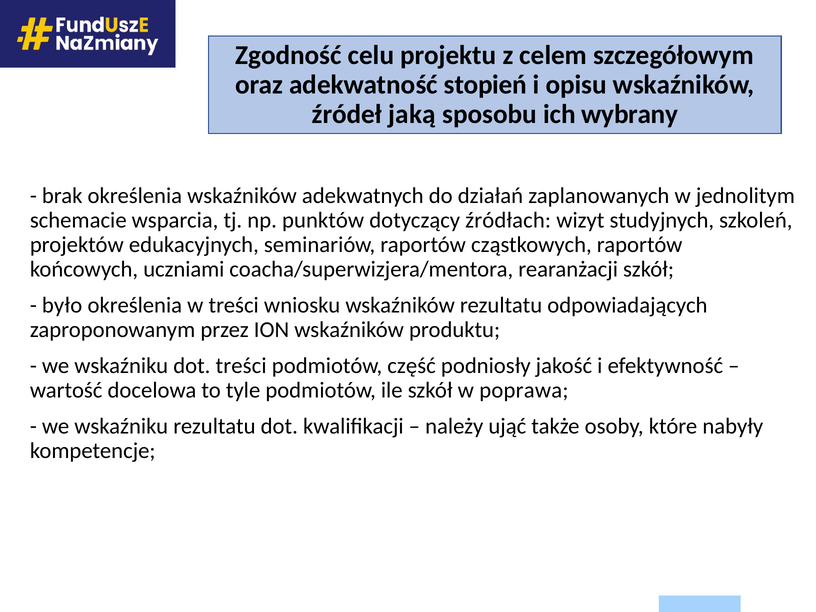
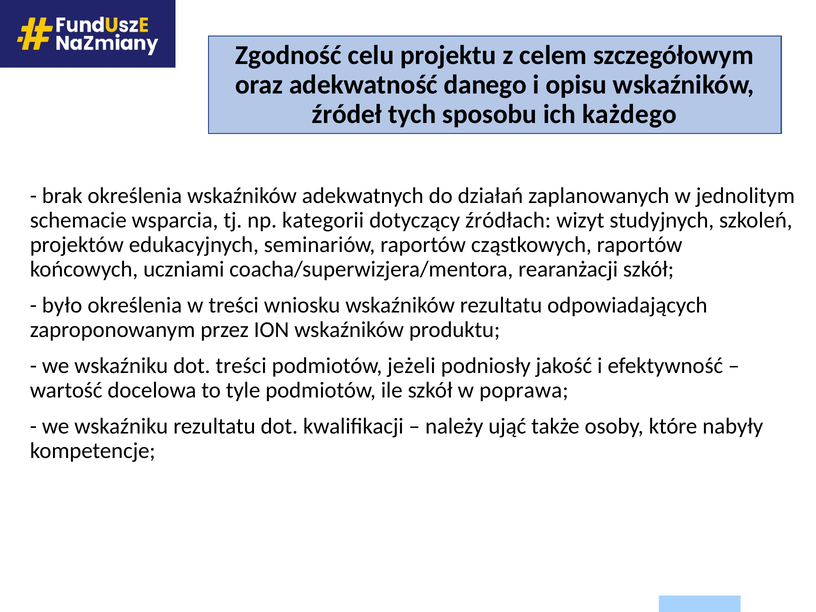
stopień: stopień -> danego (485, 85)
jaką: jaką -> tych (412, 114)
wybrany: wybrany -> każdego (629, 114)
punktów: punktów -> kategorii (323, 220)
część: część -> jeżeli (411, 366)
